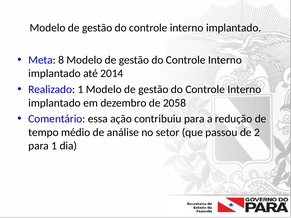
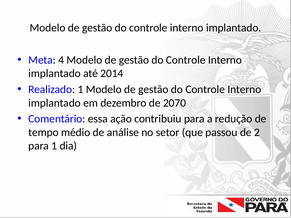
8: 8 -> 4 (61, 60)
2058: 2058 -> 2070 (174, 103)
